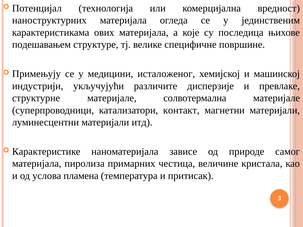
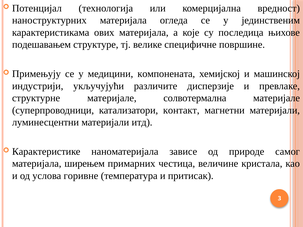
исталоженог: исталоженог -> компонената (166, 74)
пиролиза: пиролиза -> ширењем (85, 164)
пламена: пламена -> горивне (81, 176)
